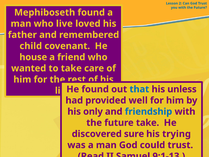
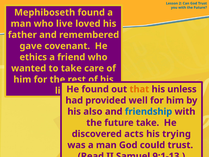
child: child -> gave (31, 46)
house: house -> ethics (33, 57)
that colour: blue -> orange (139, 89)
only: only -> also (93, 111)
sure: sure -> acts (134, 134)
